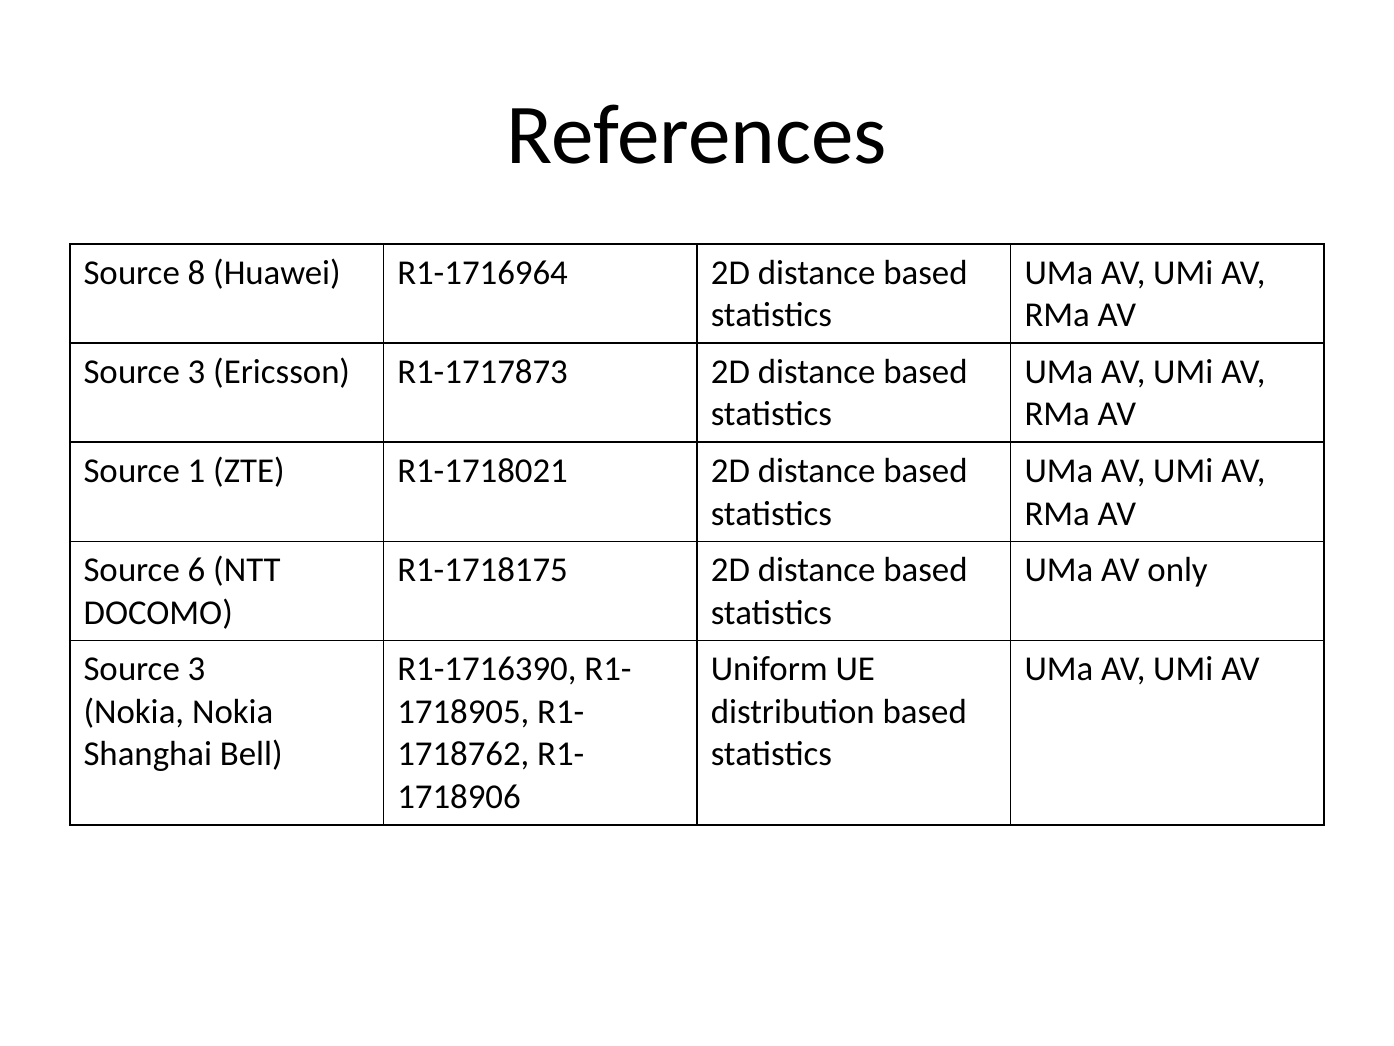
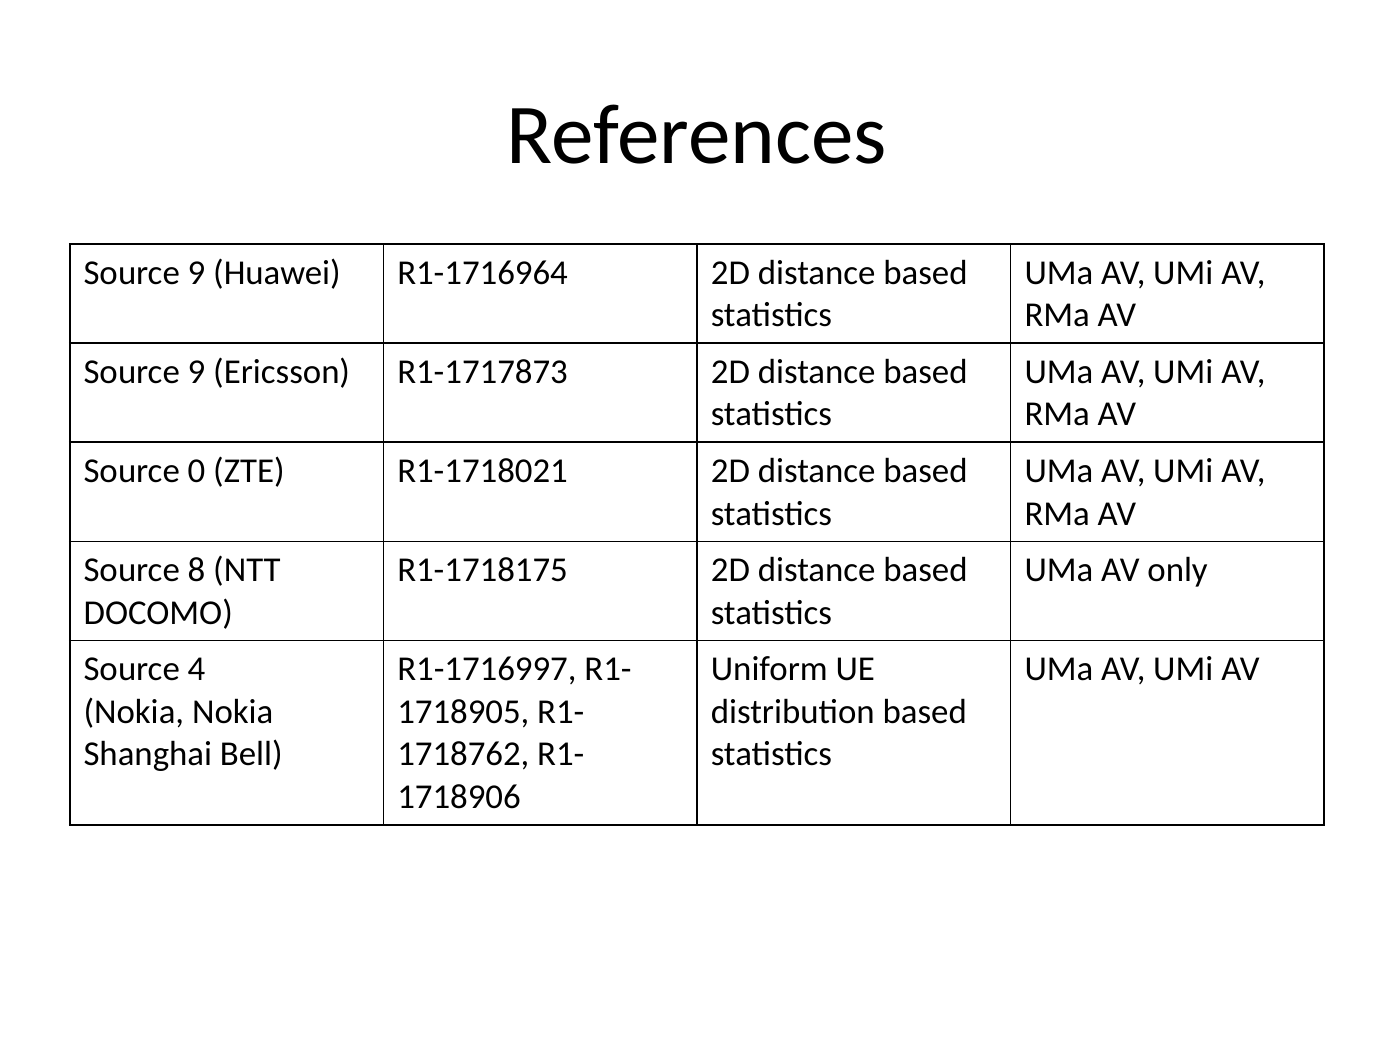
8: 8 -> 9 (196, 273)
3: 3 -> 9 (196, 372)
1: 1 -> 0 (196, 471)
6: 6 -> 8 (196, 570)
3: 3 -> 4 (196, 669)
R1-1716390: R1-1716390 -> R1-1716997 (487, 669)
